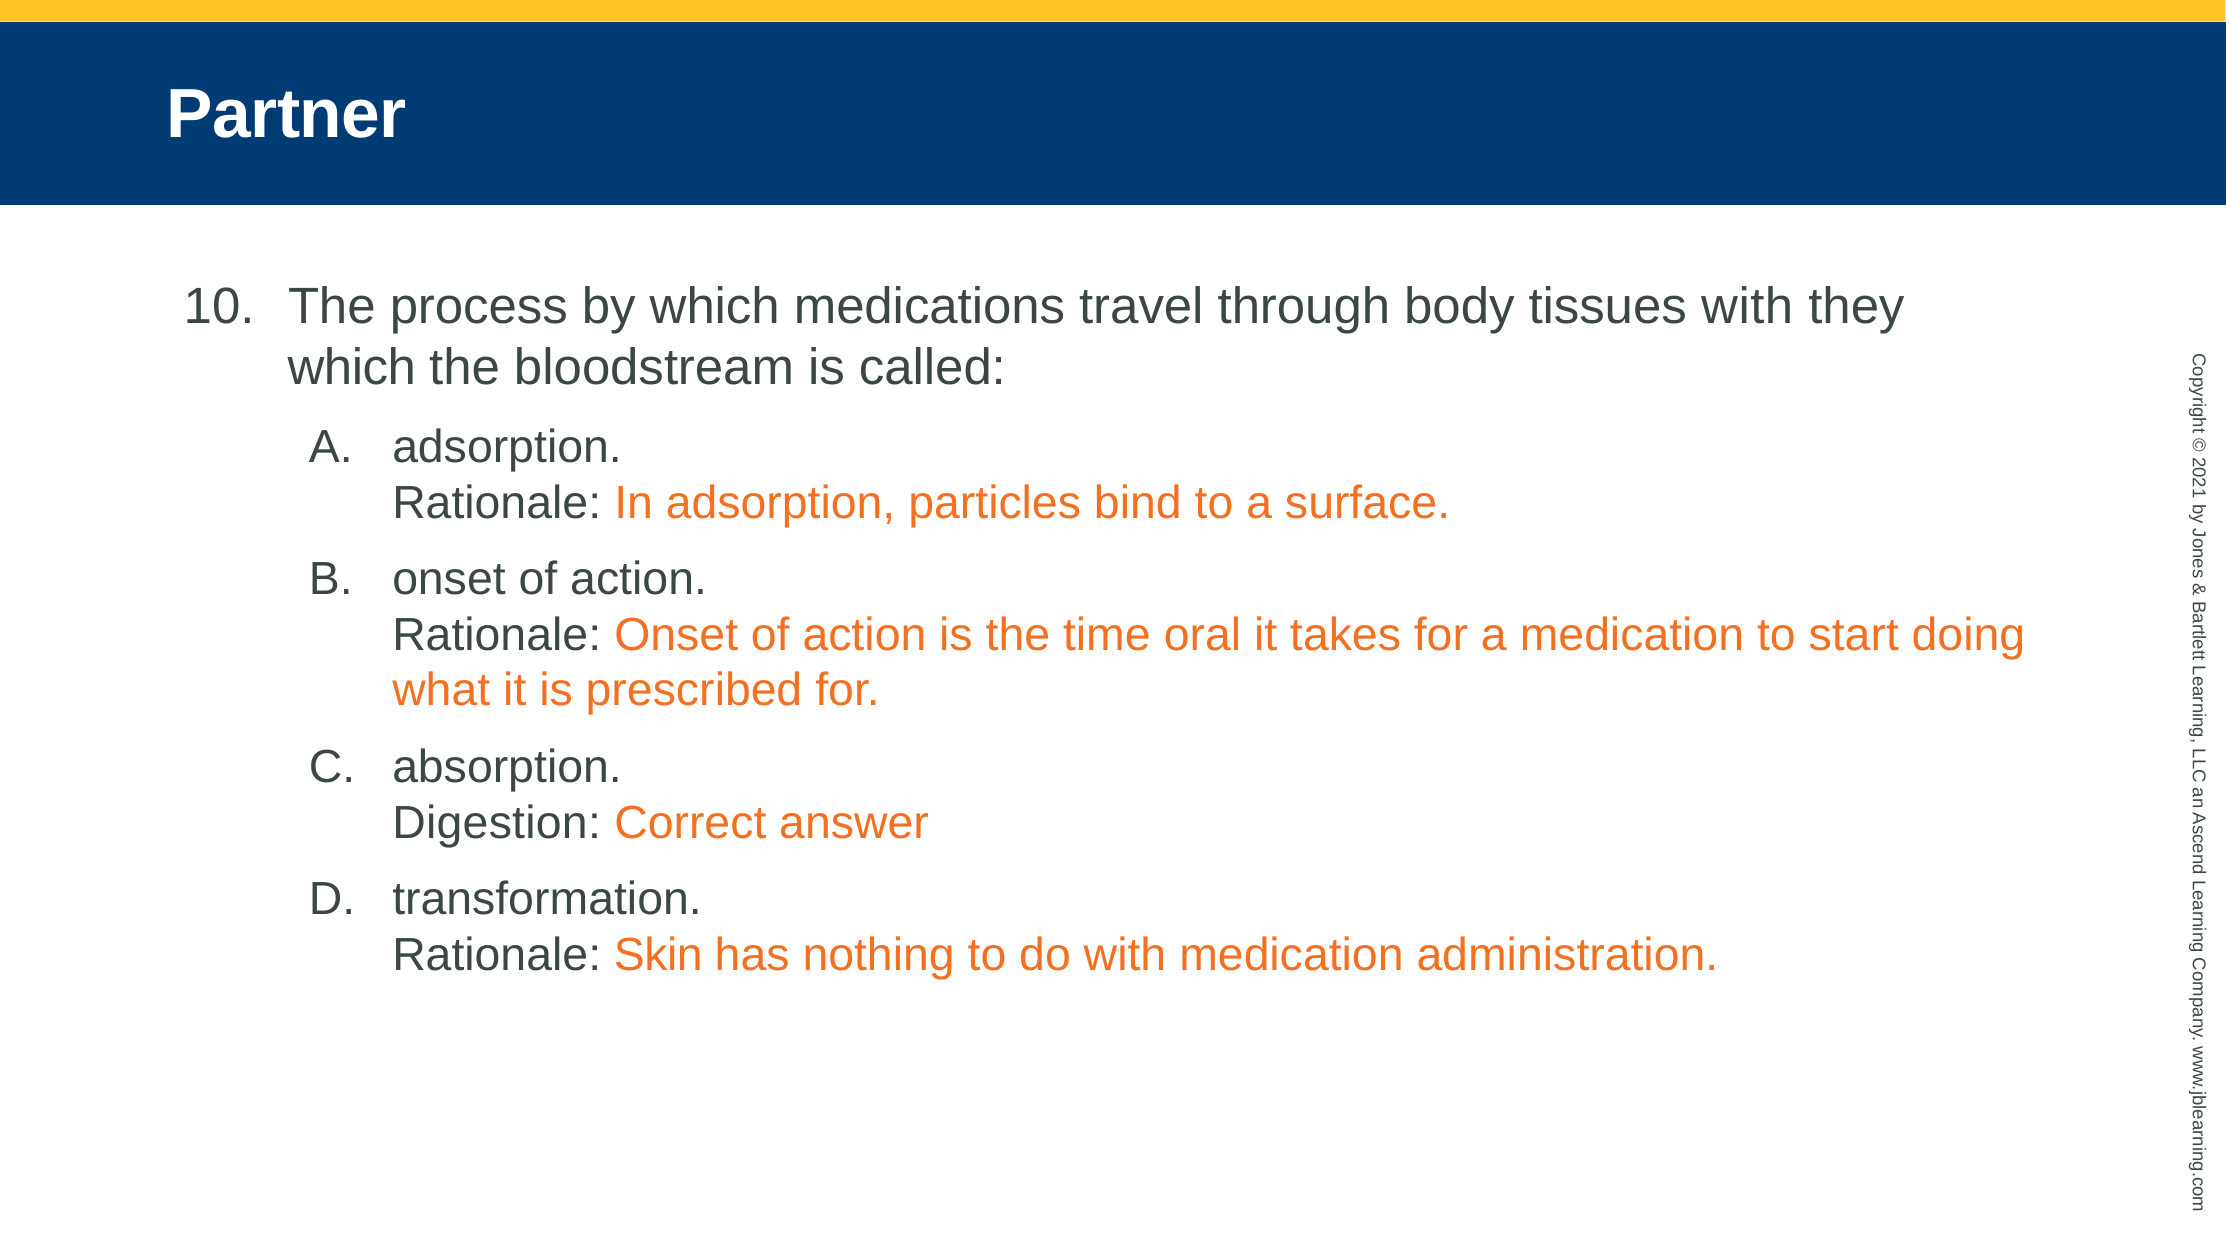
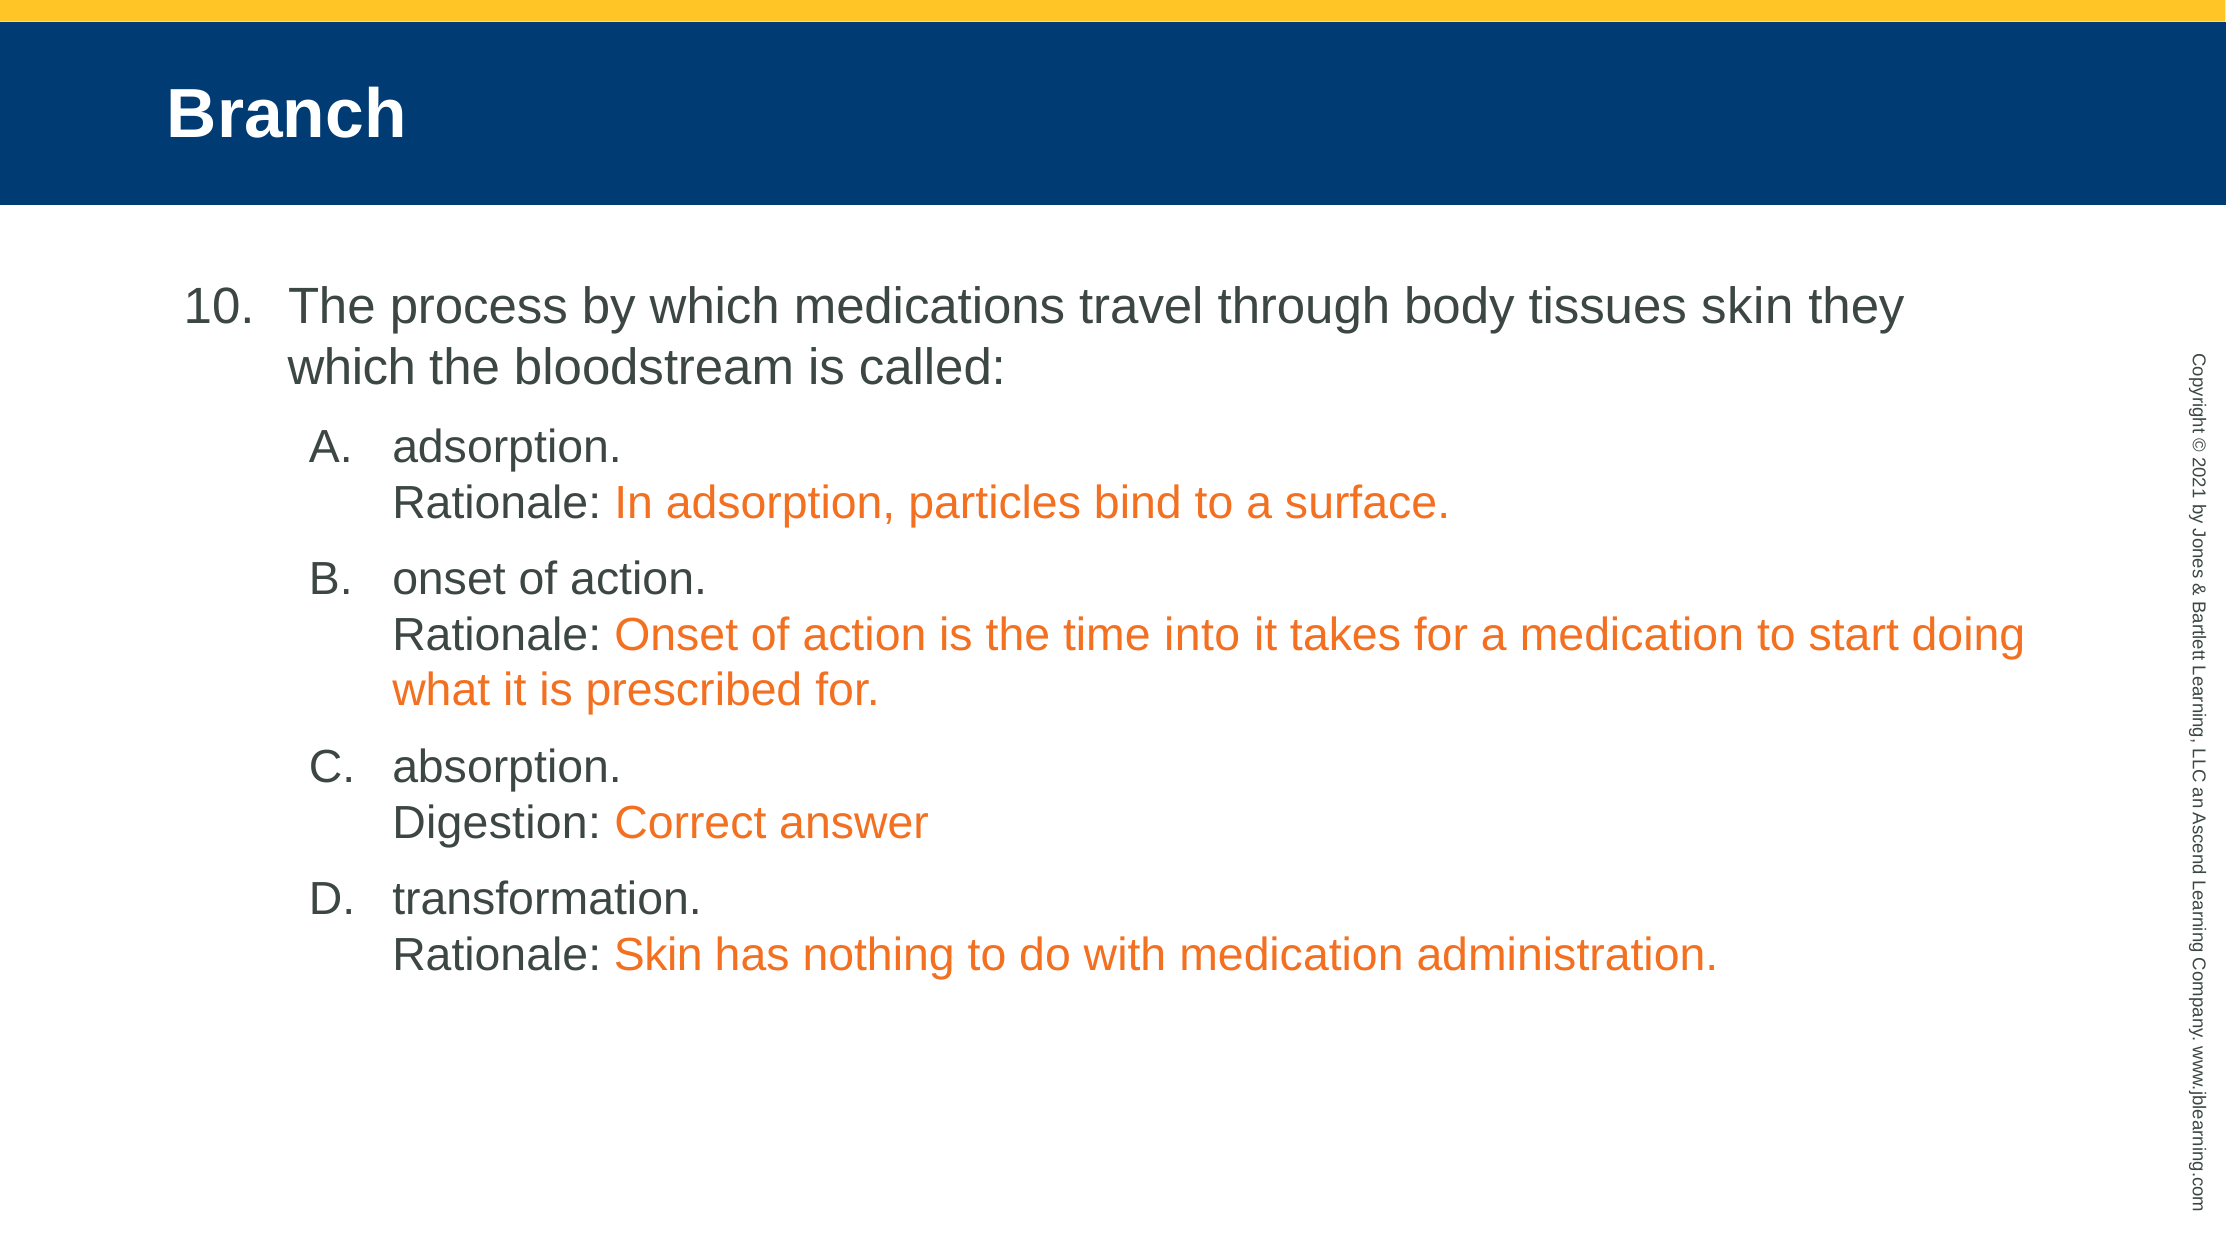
Partner: Partner -> Branch (287, 114)
tissues with: with -> skin (1747, 307)
oral: oral -> into (1202, 635)
